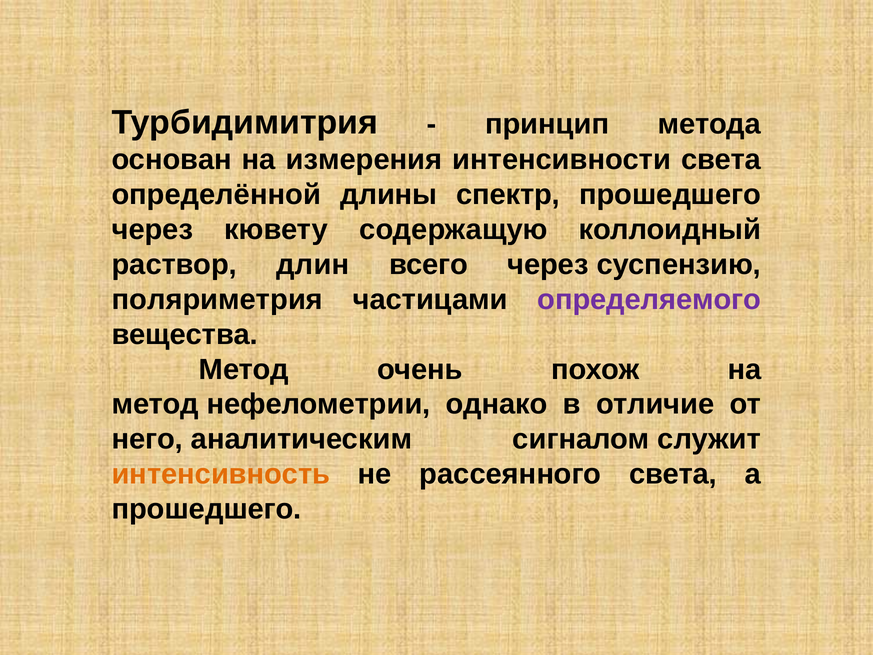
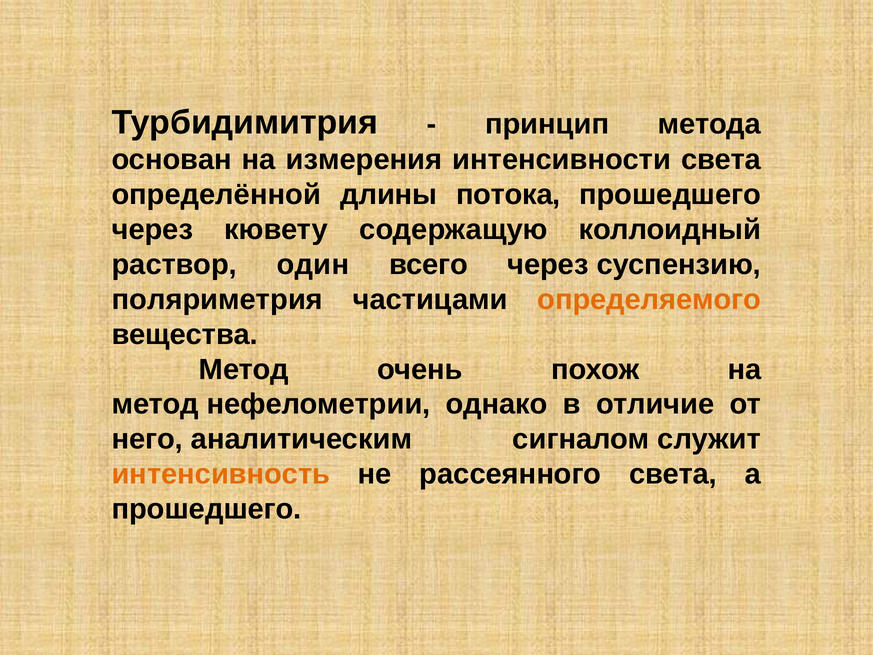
спектр: спектр -> потока (508, 195)
длин: длин -> один (313, 265)
определяемого colour: purple -> orange (649, 299)
